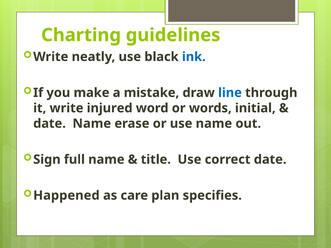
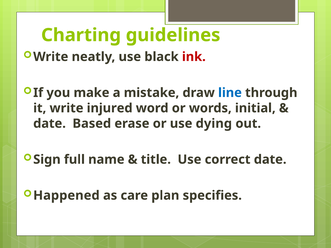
ink colour: blue -> red (194, 57)
date Name: Name -> Based (92, 124)
use name: name -> dying (214, 124)
